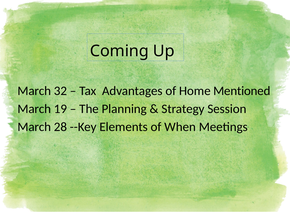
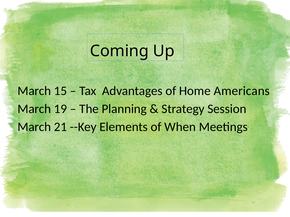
32: 32 -> 15 (61, 91)
Mentioned: Mentioned -> Americans (242, 91)
28: 28 -> 21 (61, 127)
